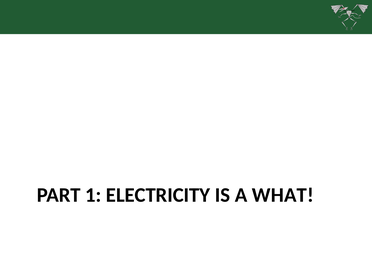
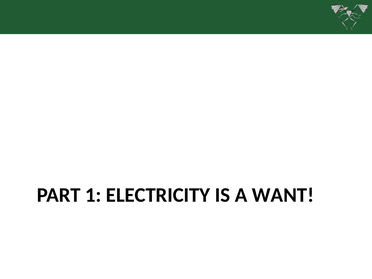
WHAT: WHAT -> WANT (283, 195)
